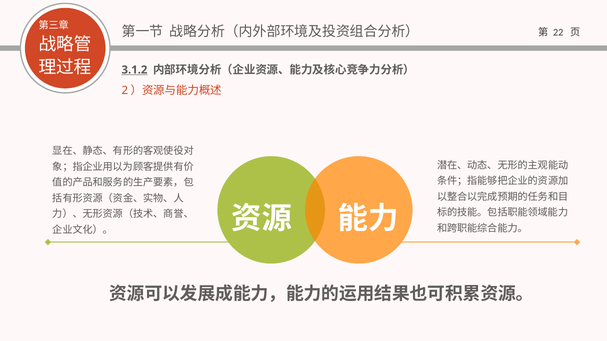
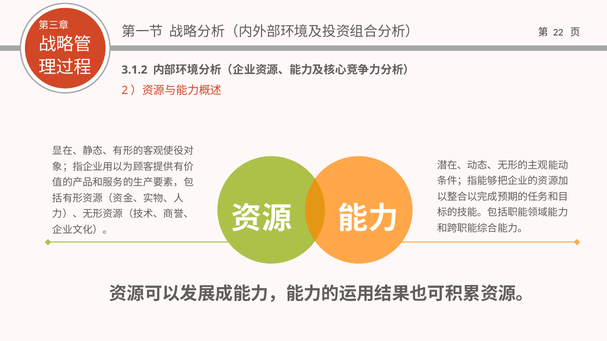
3.1.2 underline: present -> none (134, 70)
